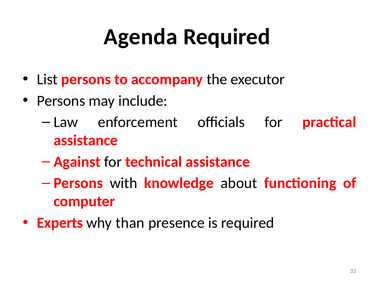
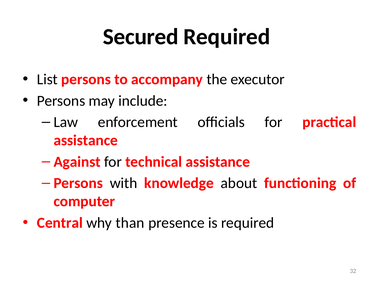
Agenda: Agenda -> Secured (141, 37)
Experts: Experts -> Central (60, 223)
